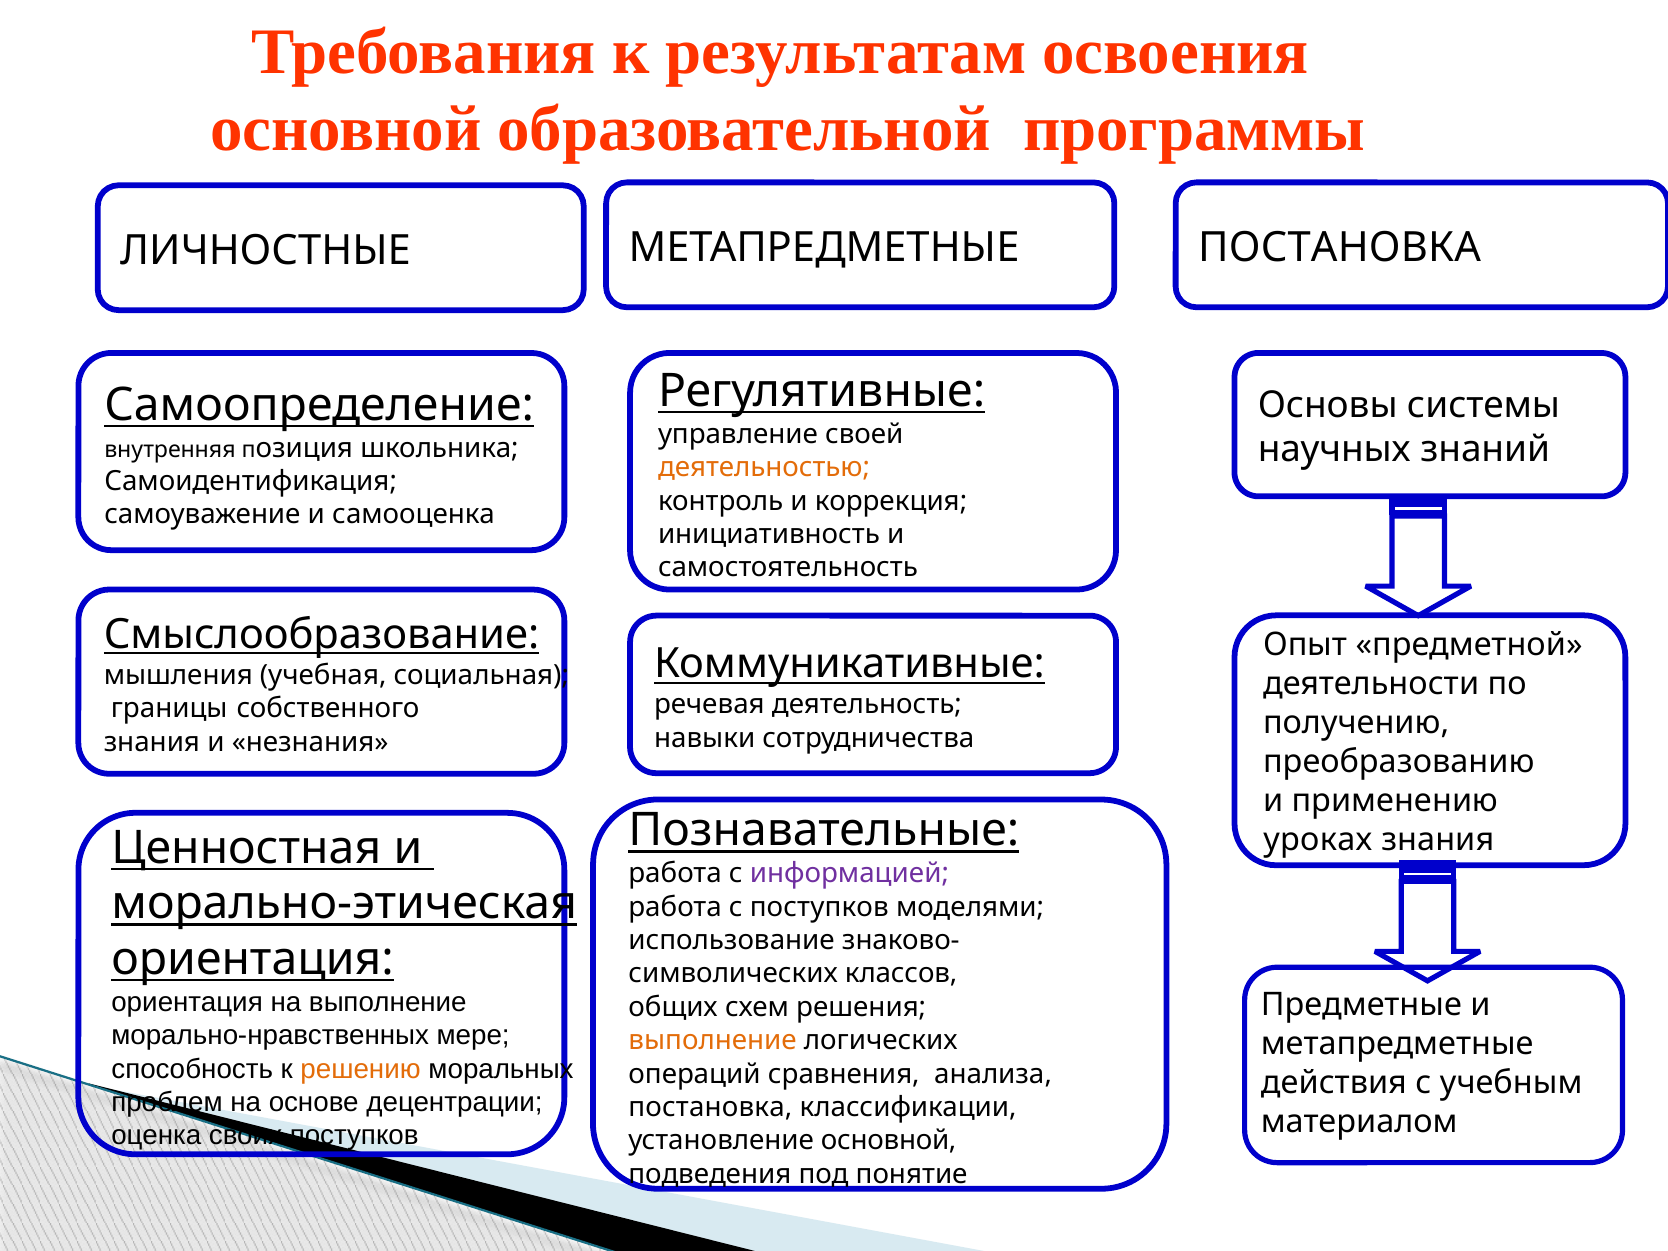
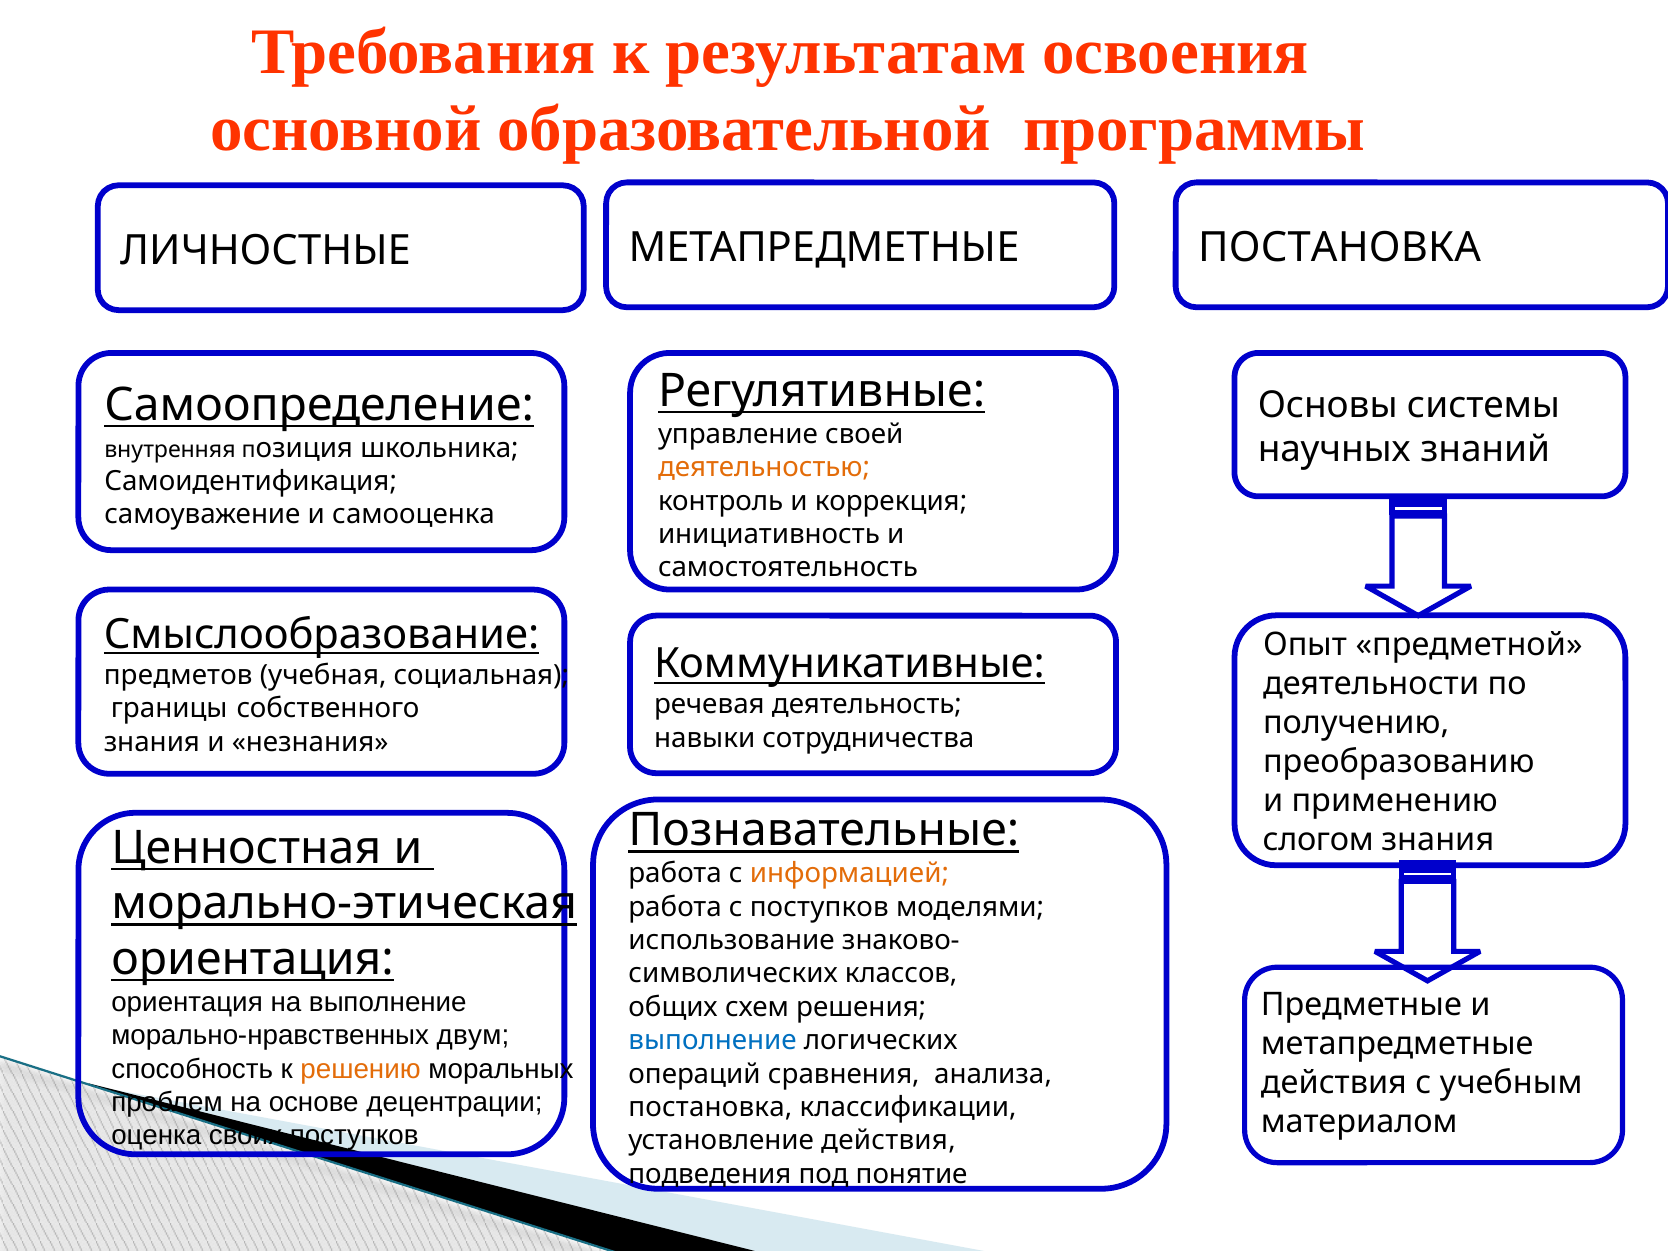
мышления: мышления -> предметов (178, 675)
уроках: уроках -> слогом (1318, 840)
информацией colour: purple -> orange (849, 874)
мере: мере -> двум (473, 1035)
выполнение colour: orange -> blue (713, 1040)
установление основной: основной -> действия (888, 1141)
